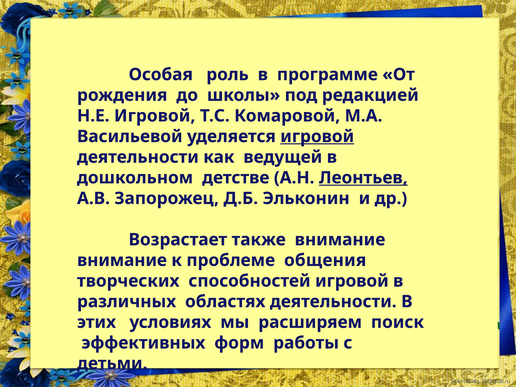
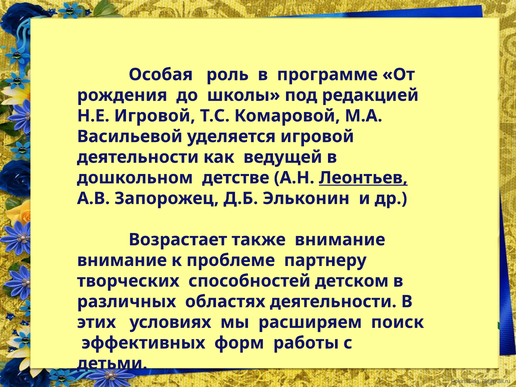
игровой underline: present -> none (317, 136)
общения: общения -> партнеру (325, 260)
способностей игровой: игровой -> детском (352, 281)
